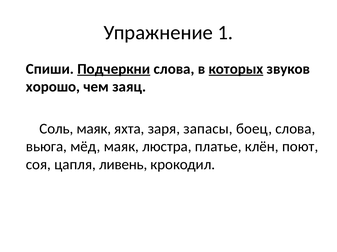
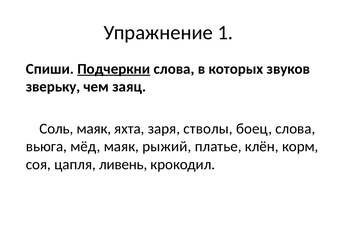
которых underline: present -> none (236, 69)
хорошо: хорошо -> зверьку (53, 87)
запасы: запасы -> стволы (208, 129)
люстра: люстра -> рыжий (167, 147)
поют: поют -> корм (300, 147)
